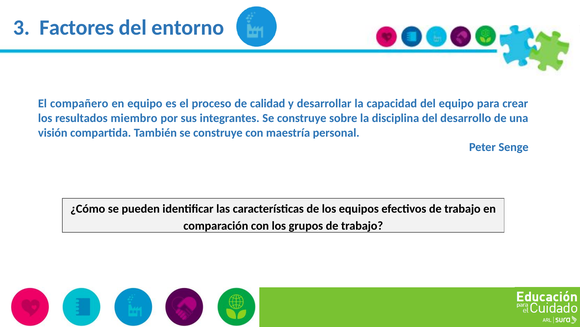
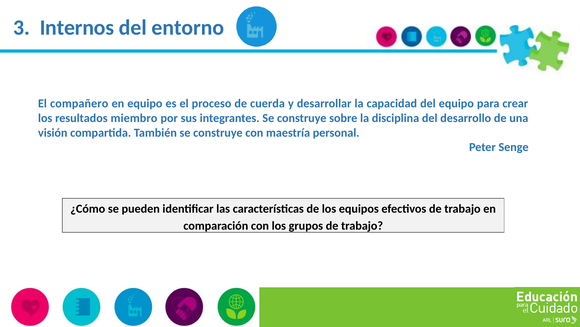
Factores: Factores -> Internos (77, 28)
calidad: calidad -> cuerda (268, 103)
